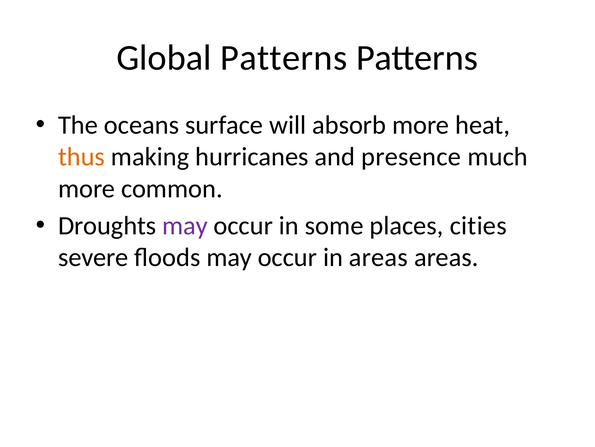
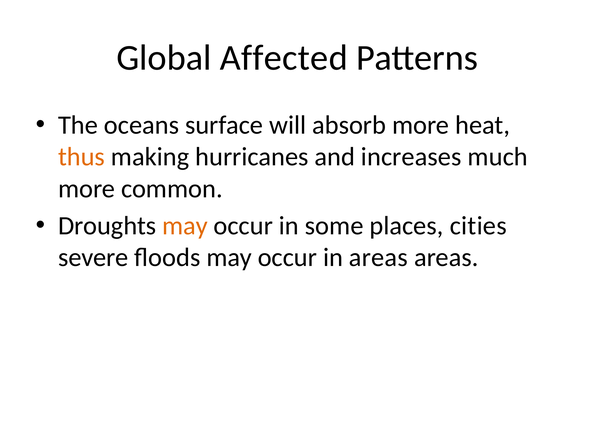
Global Patterns: Patterns -> Affected (284, 58)
presence: presence -> increases (411, 157)
may colour: purple -> orange (185, 225)
